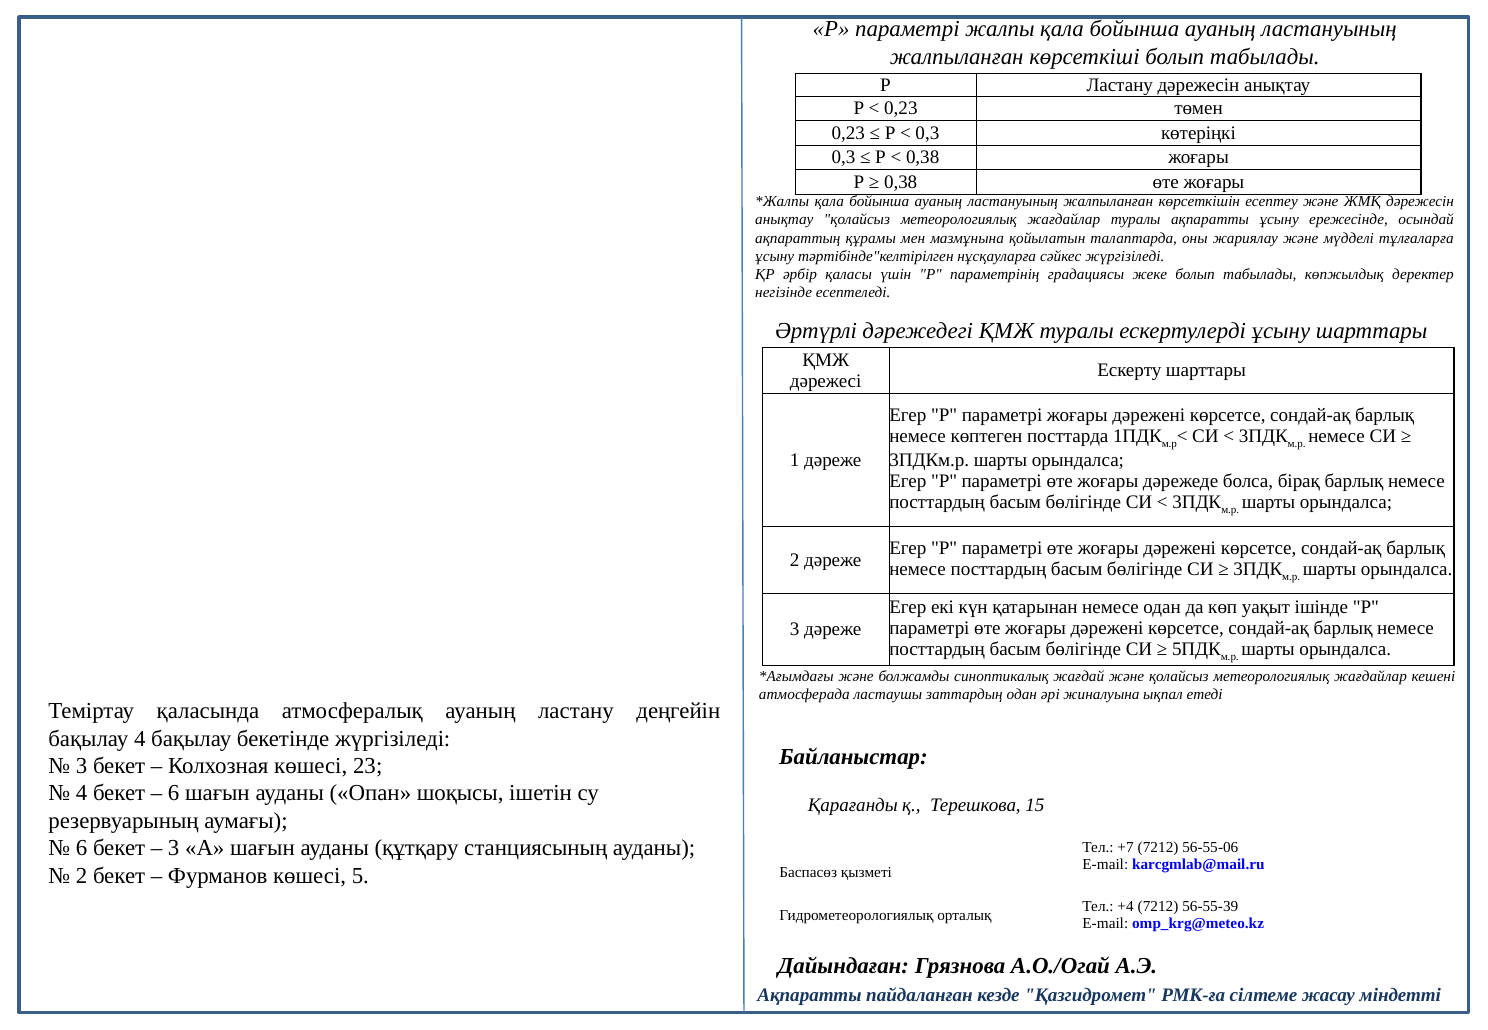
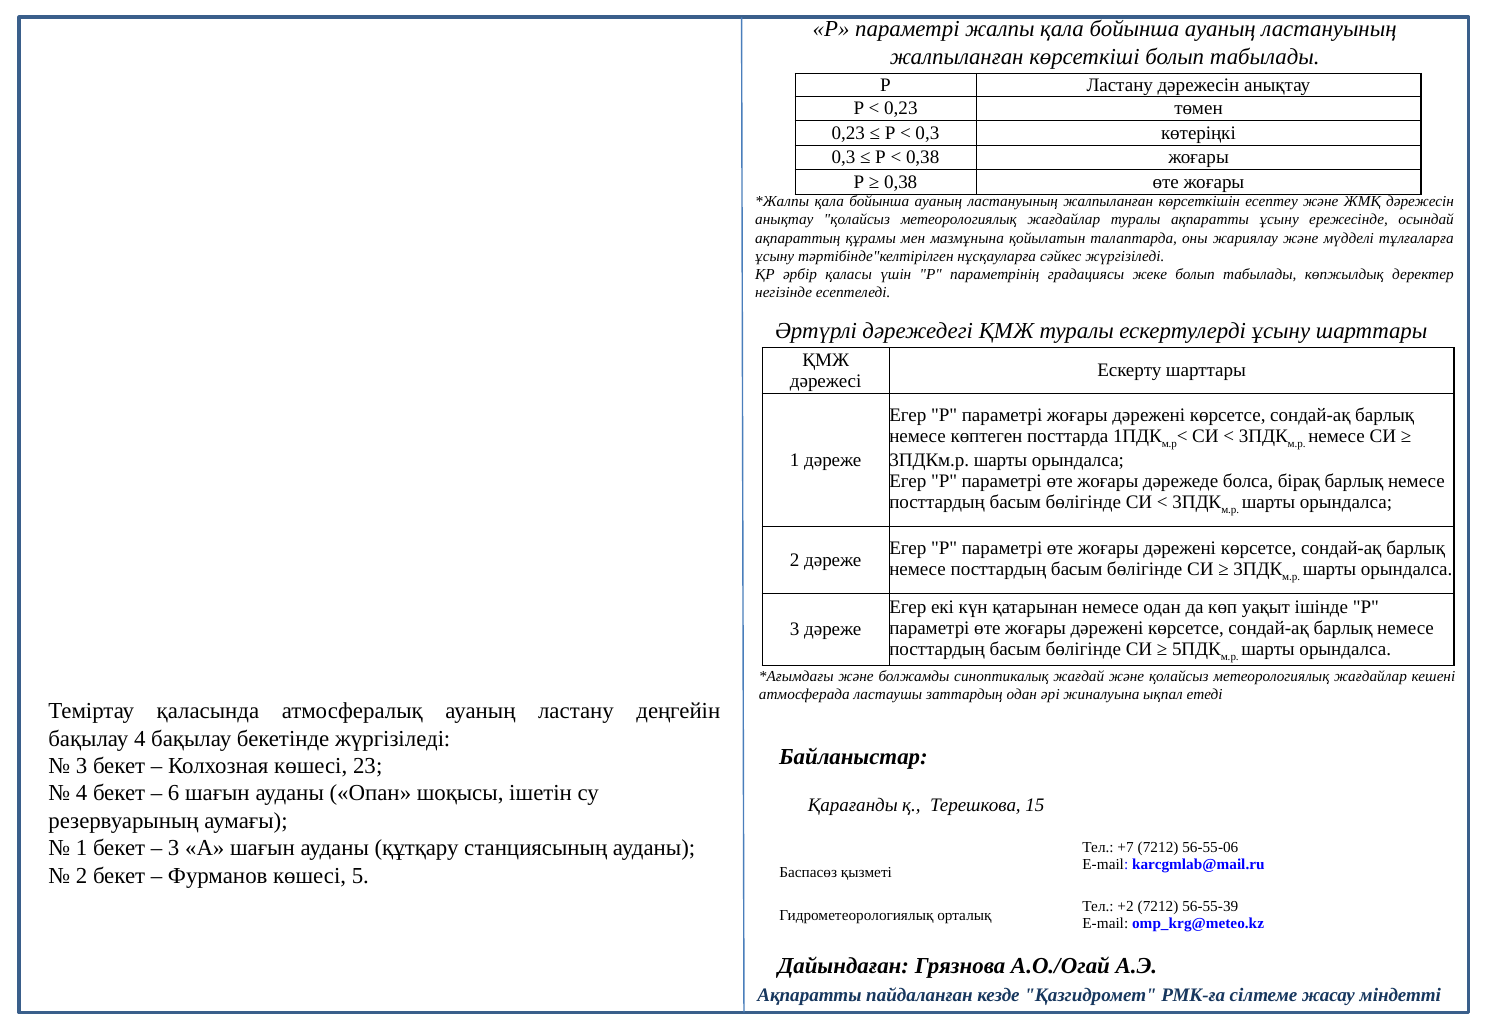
6: 6 -> 1 (82, 848)
+4: +4 -> +2 (1126, 907)
